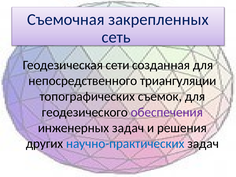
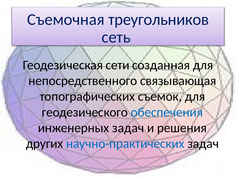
закрепленных: закрепленных -> треугольников (159, 19)
триангуляции: триангуляции -> связывающая (178, 81)
обеспечения colour: purple -> blue (167, 112)
